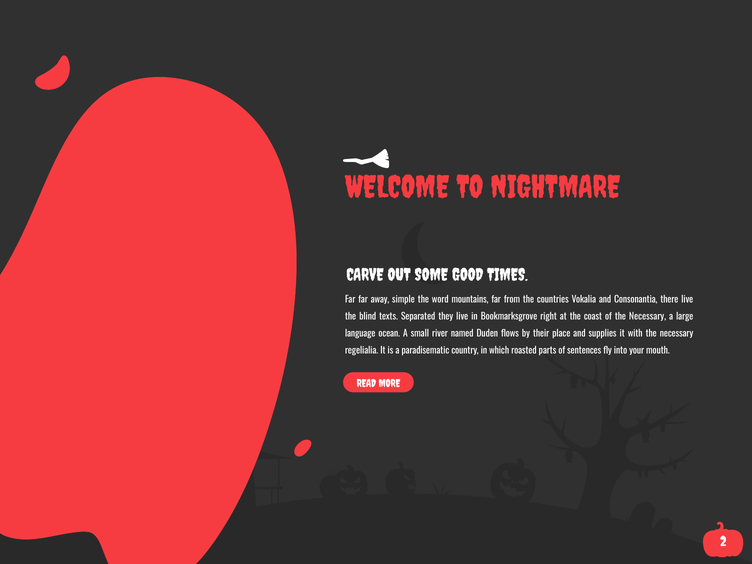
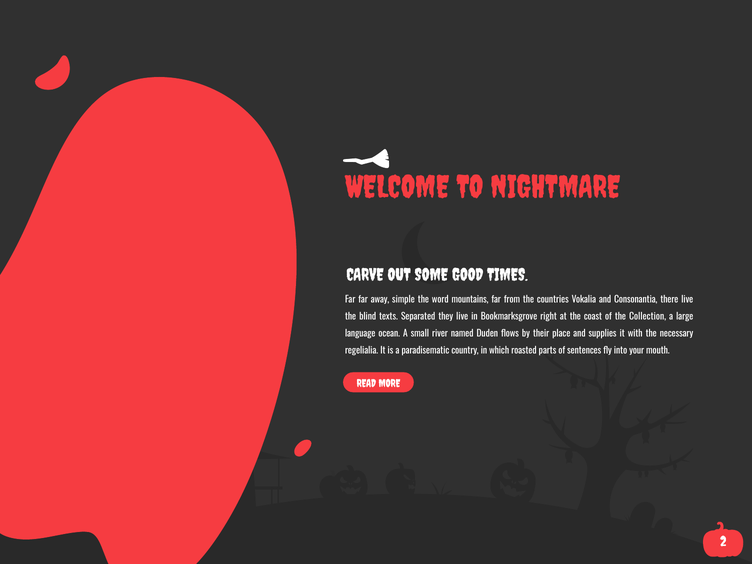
of the Necessary: Necessary -> Collection (648, 317)
